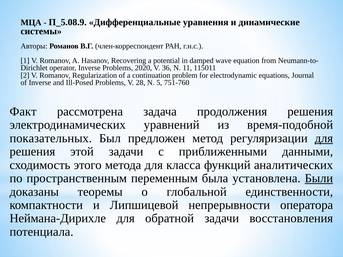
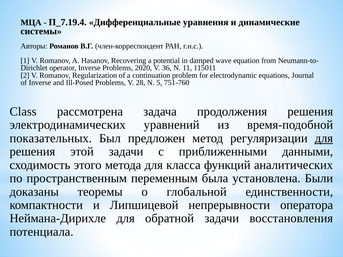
П_5.08.9: П_5.08.9 -> П_7.19.4 (68, 22)
Факт: Факт -> Class (23, 112)
Были underline: present -> none (319, 179)
